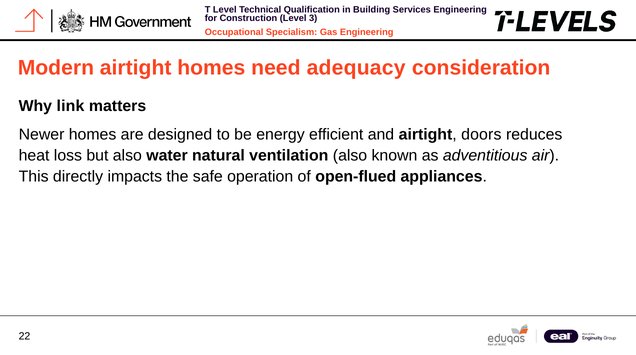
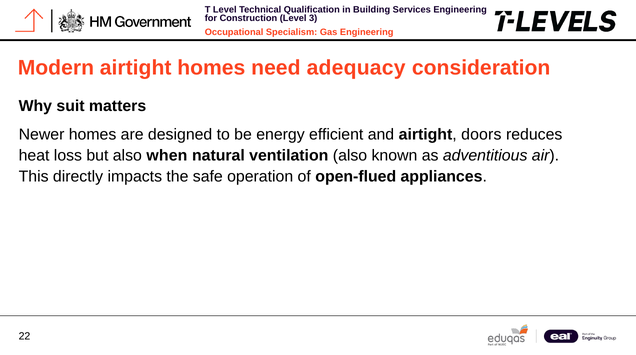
link: link -> suit (71, 106)
water: water -> when (167, 156)
